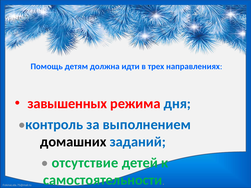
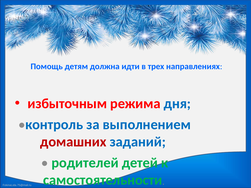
завышенных: завышенных -> избыточным (67, 104)
домашних colour: black -> red (73, 142)
отсутствие: отсутствие -> родителей (85, 163)
